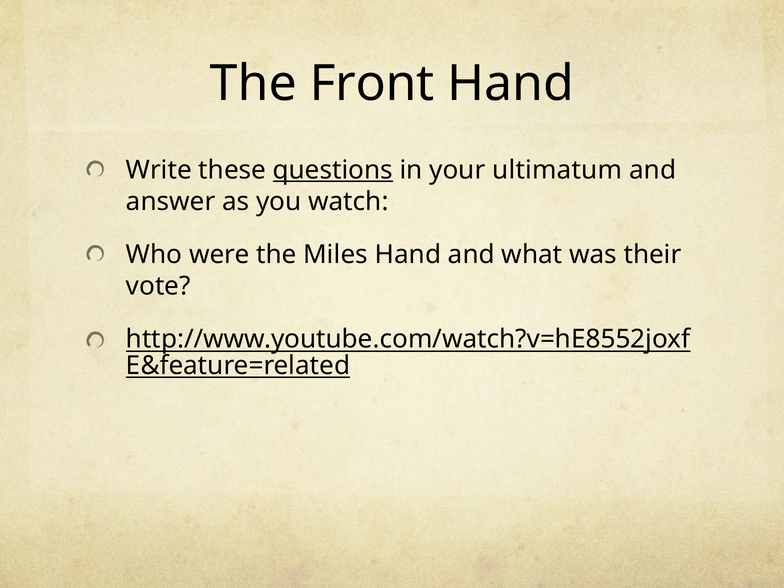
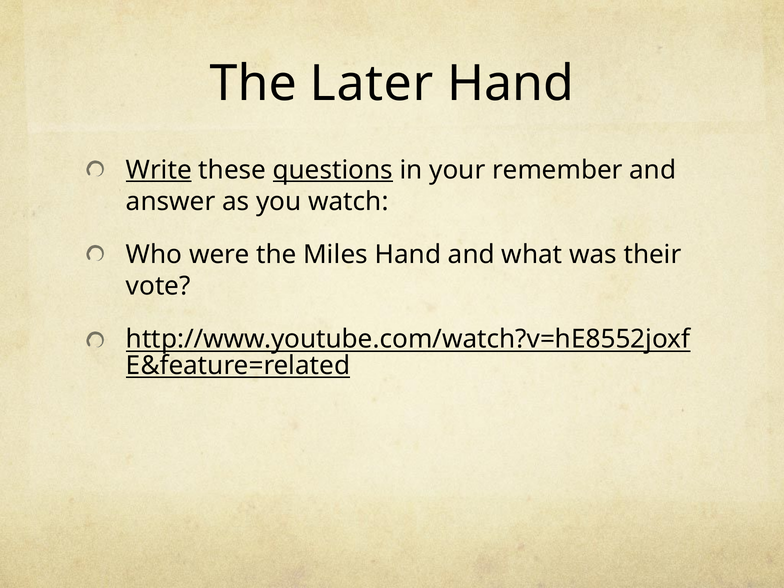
Front: Front -> Later (372, 84)
Write underline: none -> present (159, 170)
ultimatum: ultimatum -> remember (557, 170)
